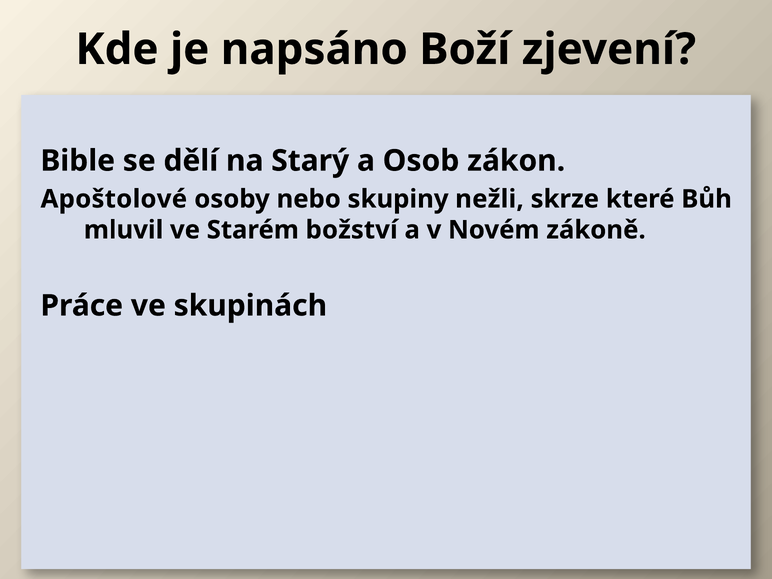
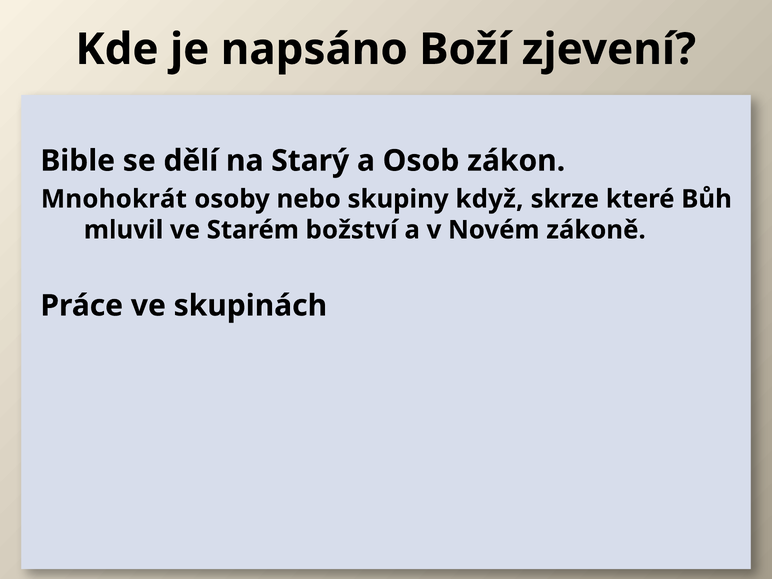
Apoštolové: Apoštolové -> Mnohokrát (114, 199)
nežli: nežli -> když (489, 199)
